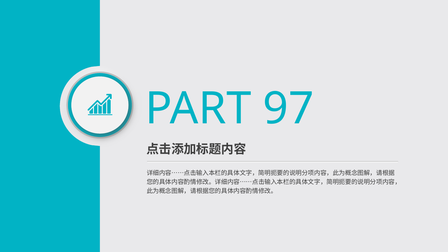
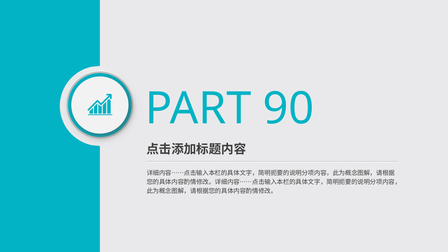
97: 97 -> 90 (289, 109)
